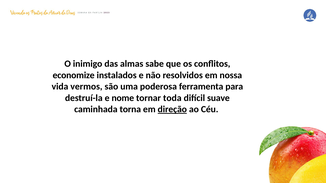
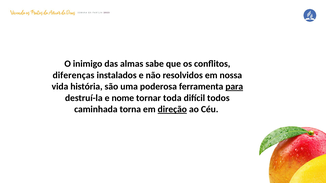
economize: economize -> diferenças (74, 75)
vermos: vermos -> história (86, 87)
para underline: none -> present (234, 87)
suave: suave -> todos (218, 98)
